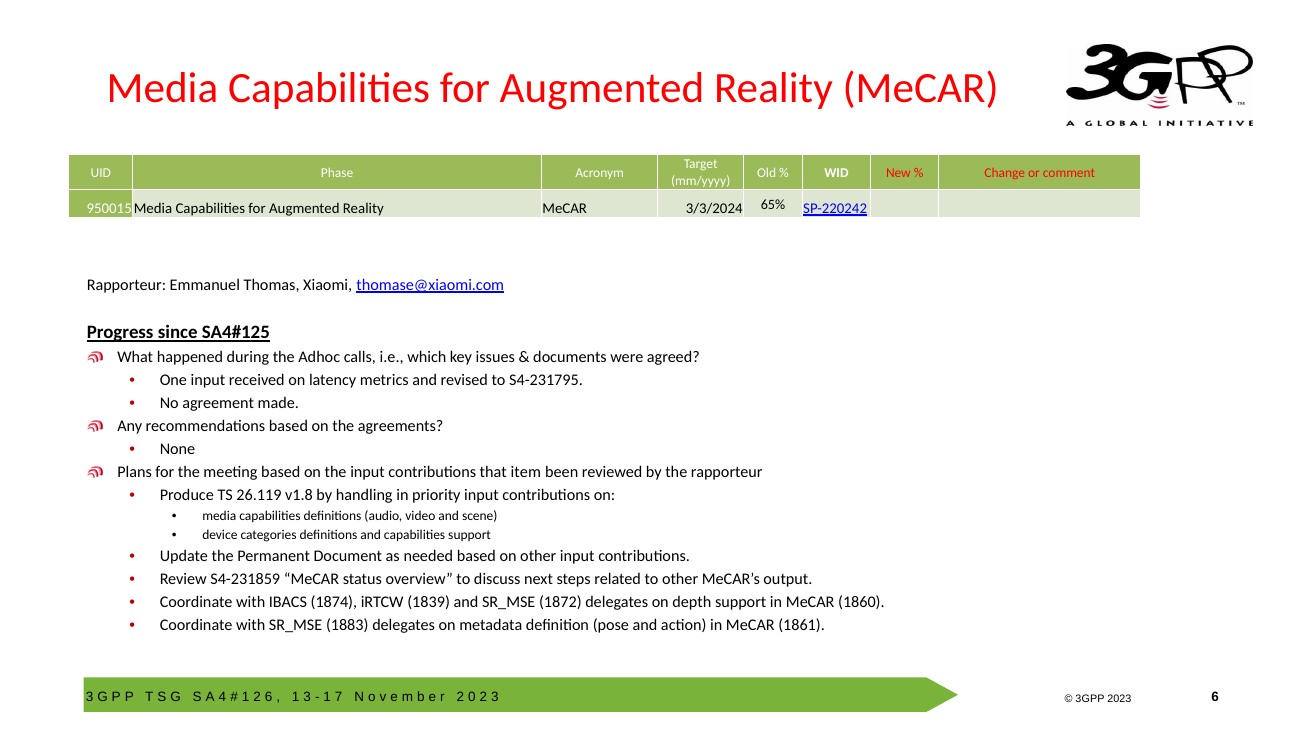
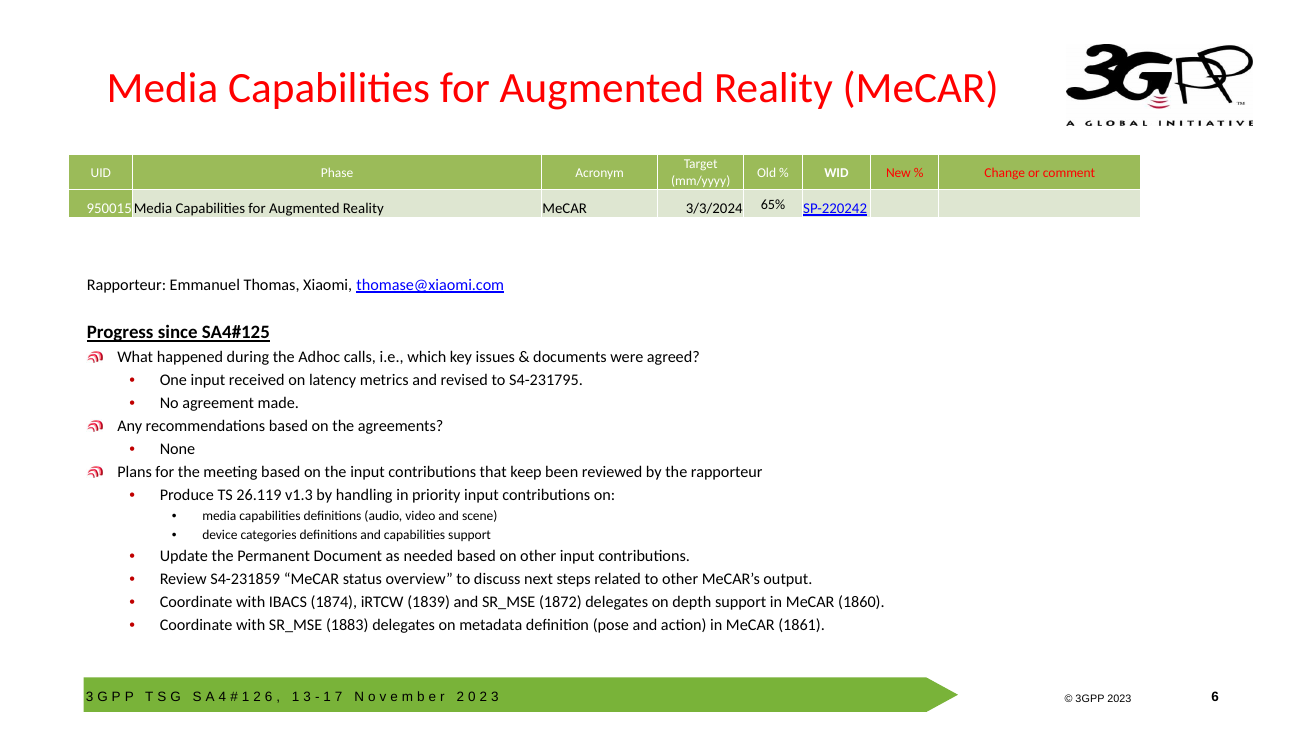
item: item -> keep (526, 472)
v1.8: v1.8 -> v1.3 (299, 495)
